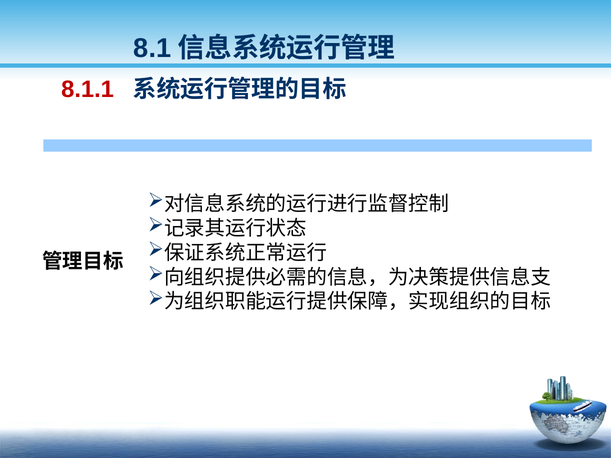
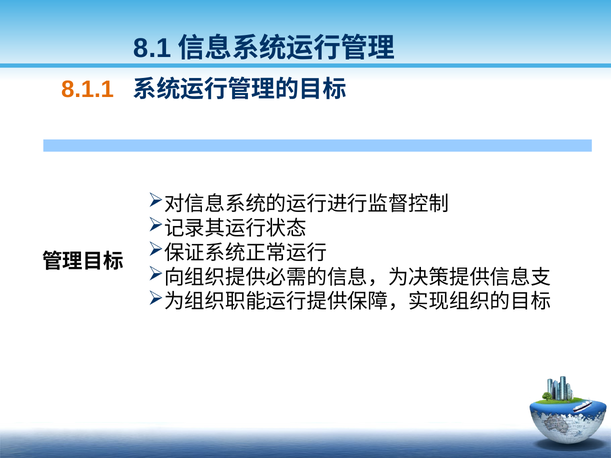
8.1.1 colour: red -> orange (88, 89)
